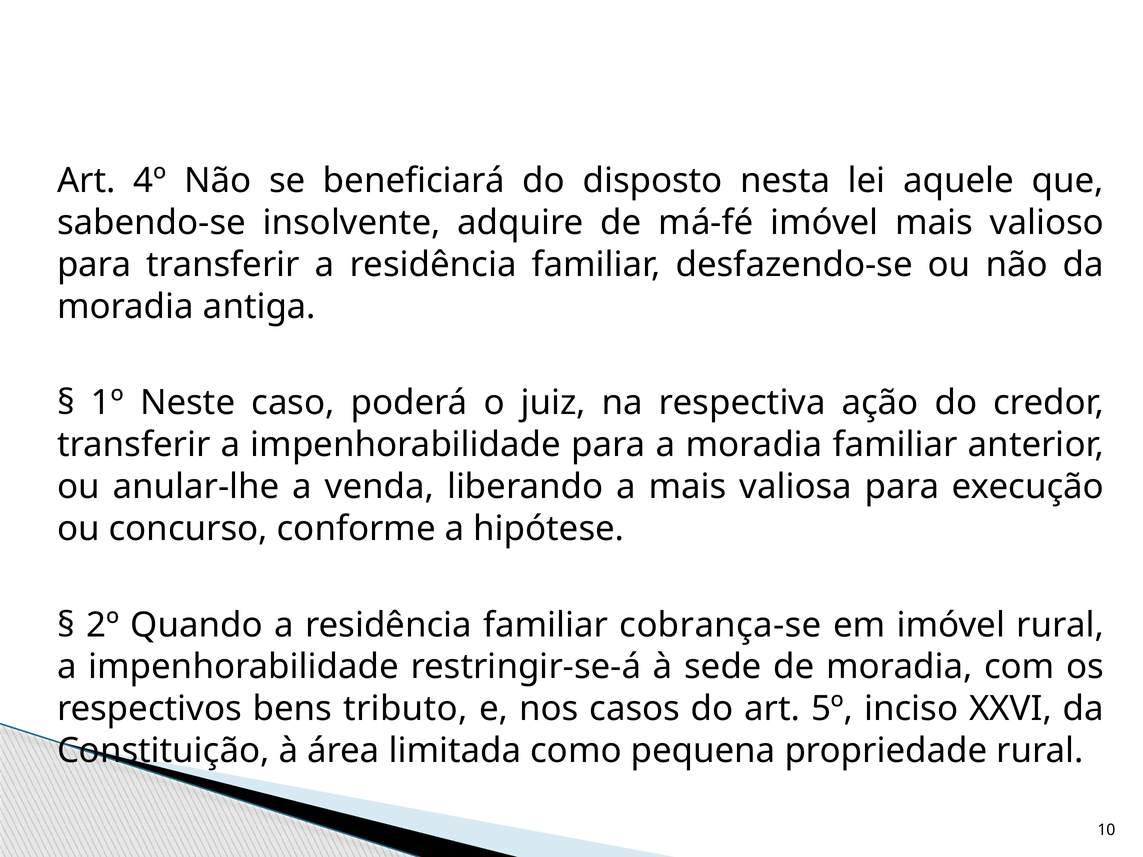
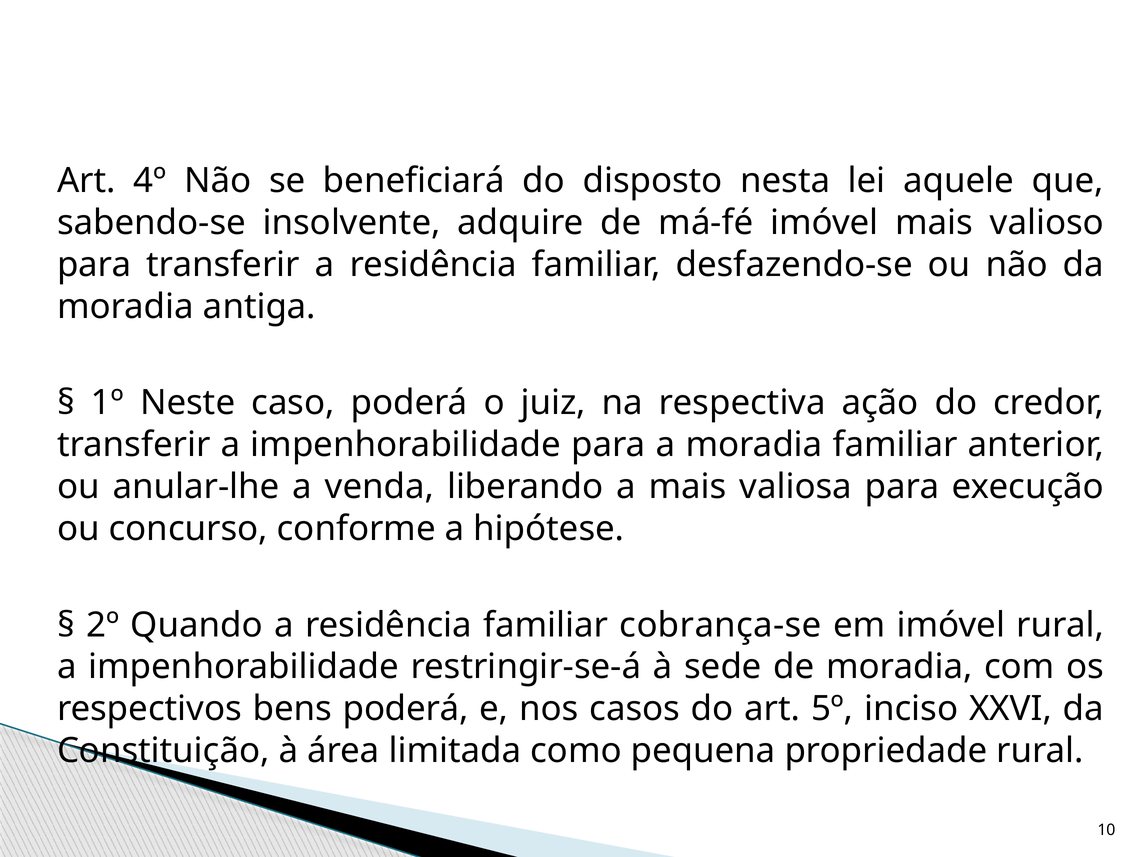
bens tributo: tributo -> poderá (406, 709)
